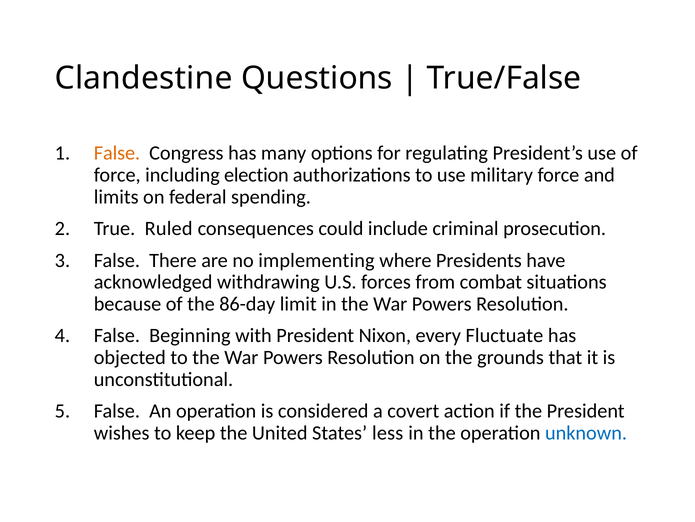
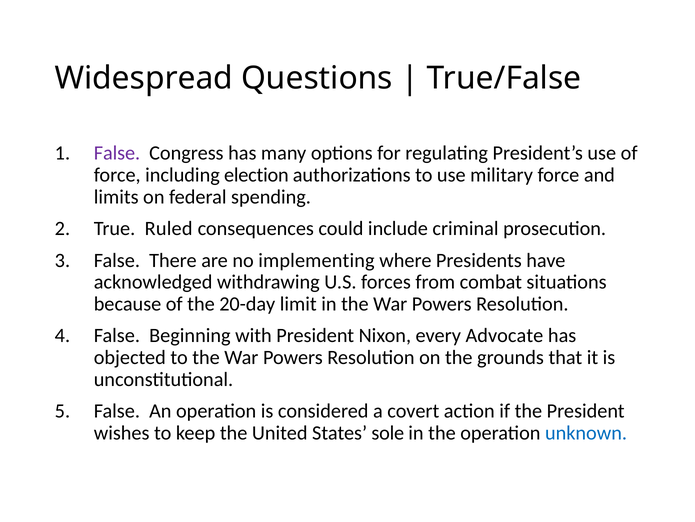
Clandestine: Clandestine -> Widespread (144, 78)
False colour: orange -> purple (117, 153)
86-day: 86-day -> 20-day (247, 304)
Fluctuate: Fluctuate -> Advocate (504, 335)
less: less -> sole (388, 432)
